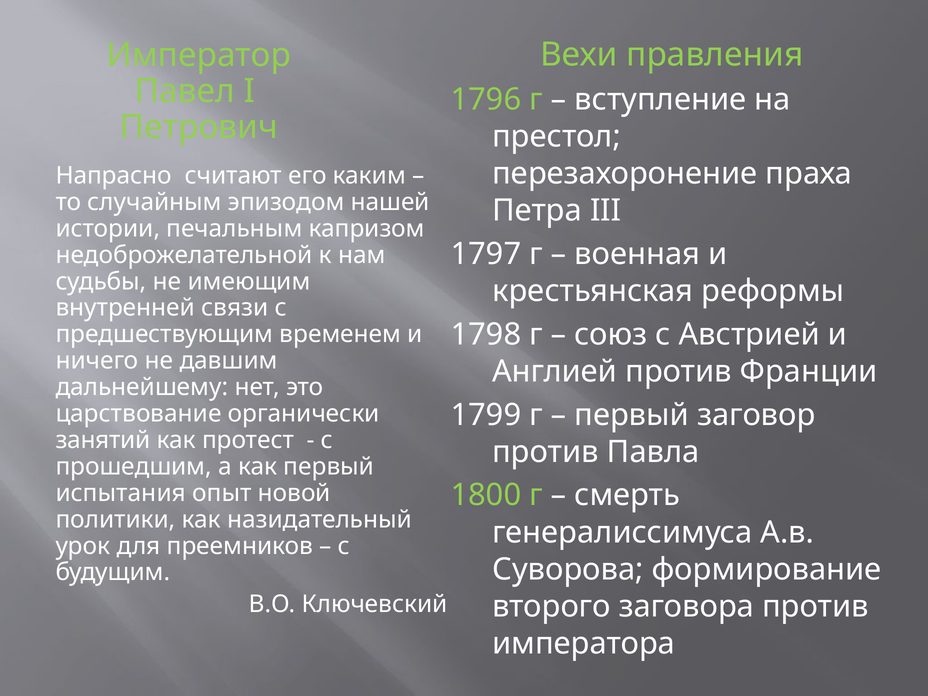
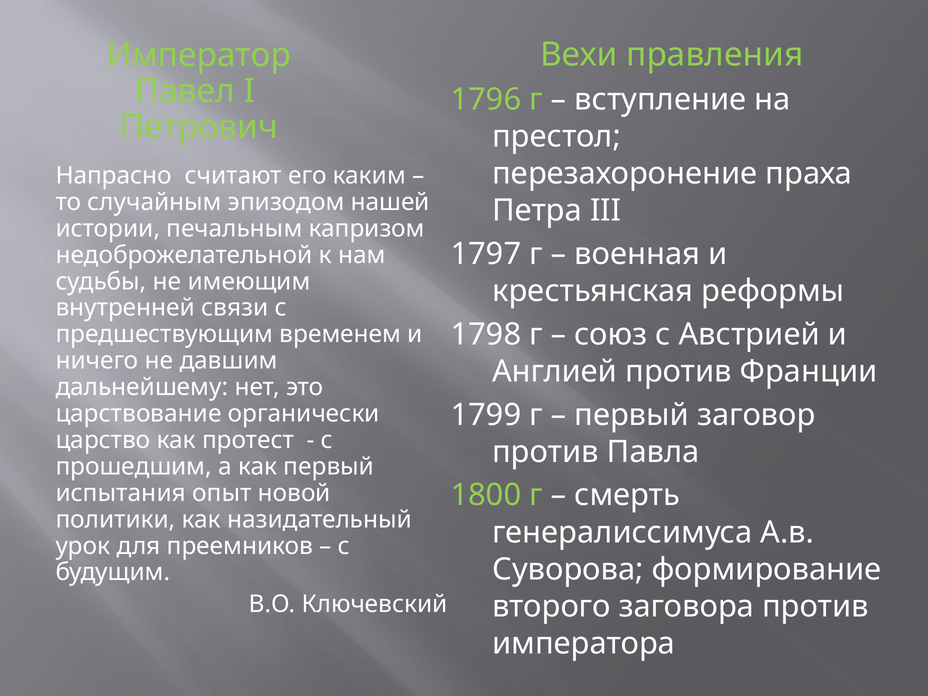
занятий: занятий -> царство (103, 440)
